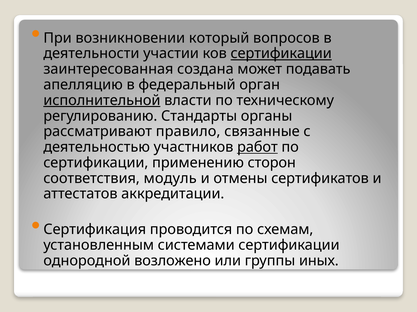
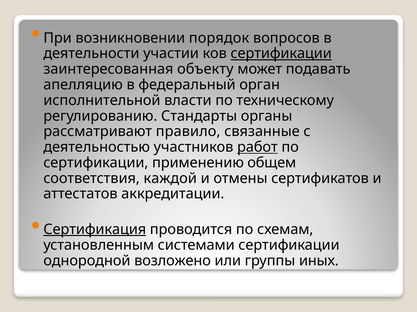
который: который -> порядок (219, 38)
создана: создана -> объекту (205, 69)
исполнительной underline: present -> none (102, 101)
сторон: сторон -> общем (272, 163)
модуль: модуль -> каждой (170, 179)
Сертификация underline: none -> present (95, 230)
